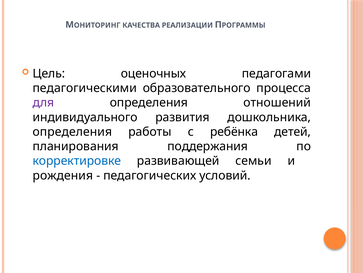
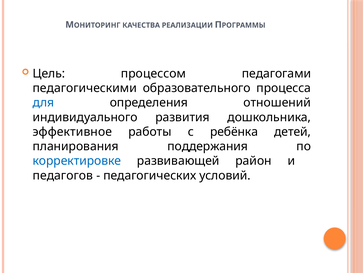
оценочных: оценочных -> процессом (153, 73)
для colour: purple -> blue (43, 102)
определения: определения -> эффективное (72, 132)
семьи: семьи -> район (253, 161)
рождения: рождения -> педагогов (63, 175)
